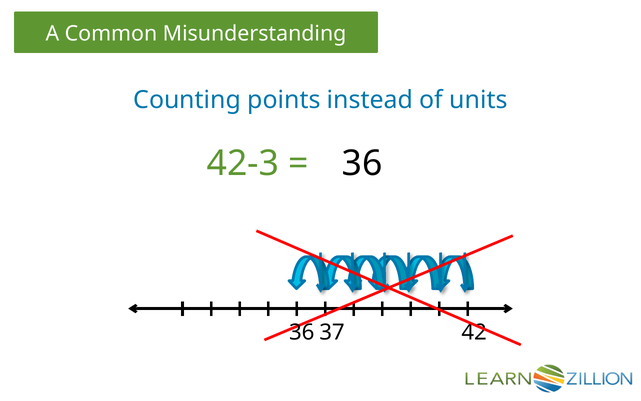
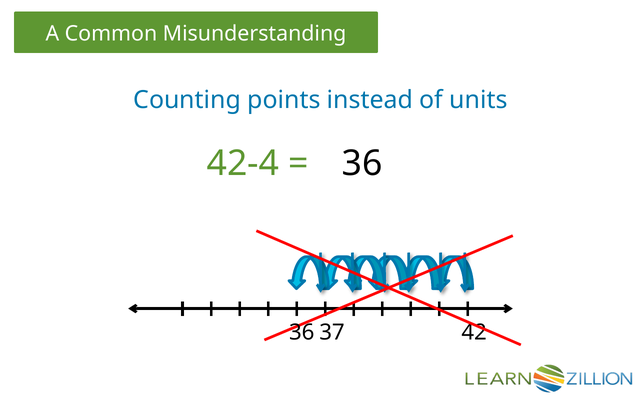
42-3: 42-3 -> 42-4 (243, 163)
